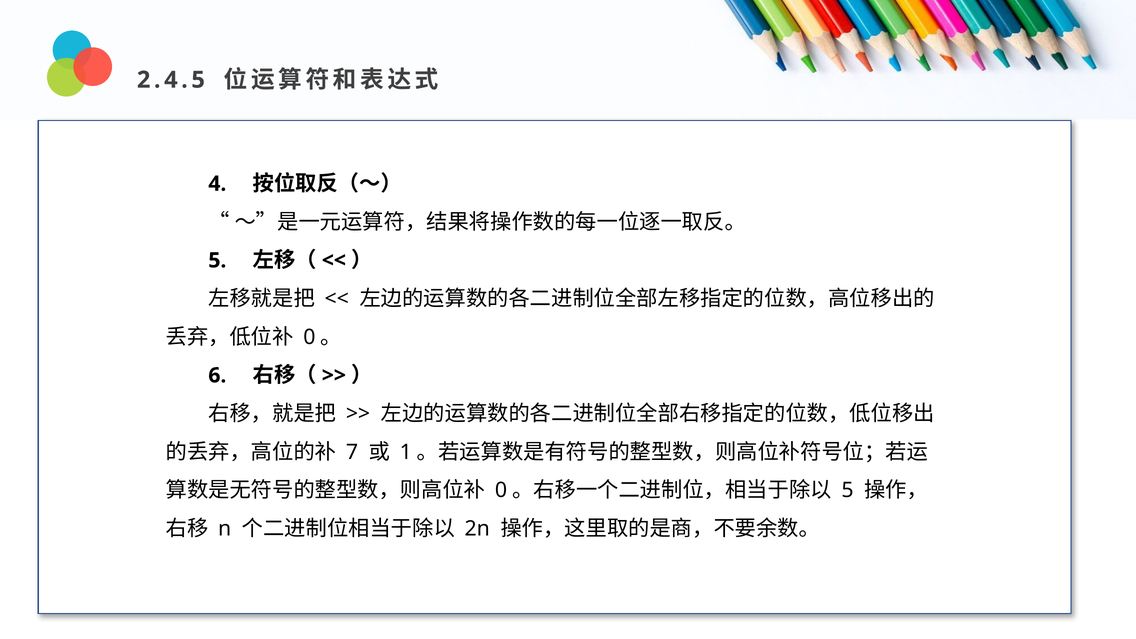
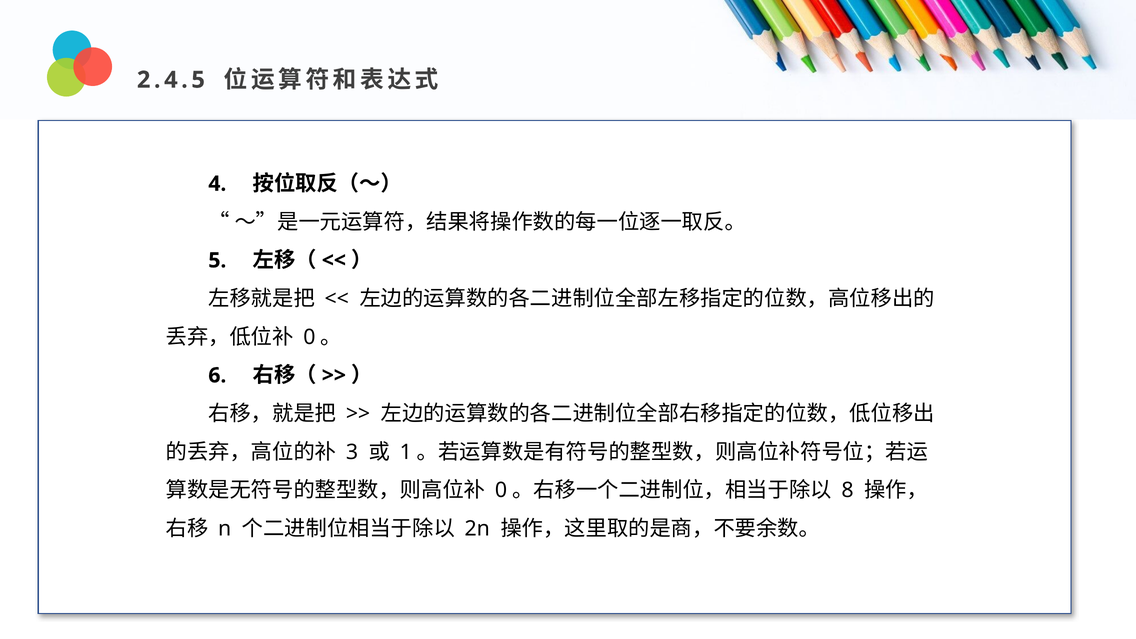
7: 7 -> 3 (352, 452)
5: 5 -> 8 (848, 490)
